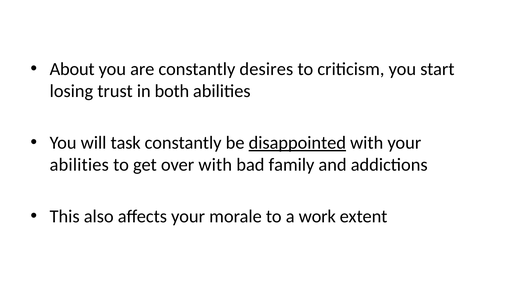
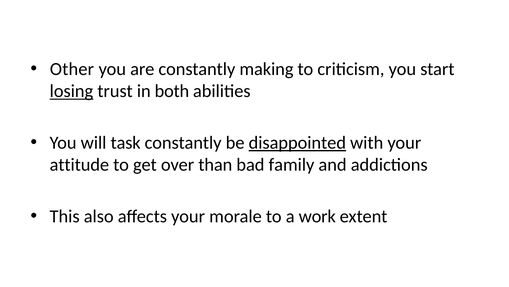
About: About -> Other (72, 69)
desires: desires -> making (266, 69)
losing underline: none -> present (71, 91)
abilities: abilities -> attitude (79, 164)
over with: with -> than (215, 164)
